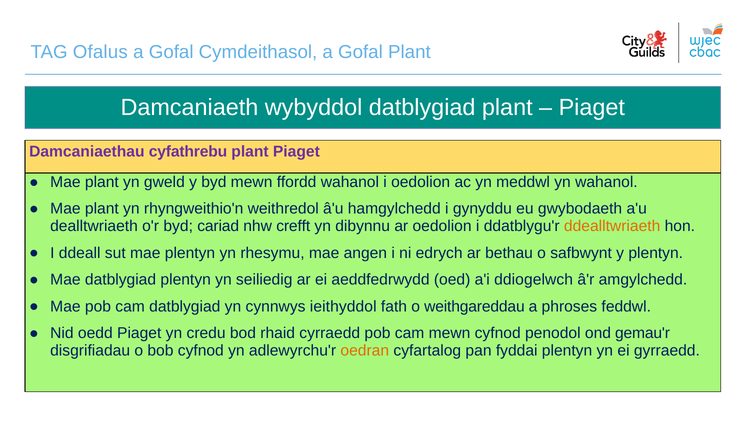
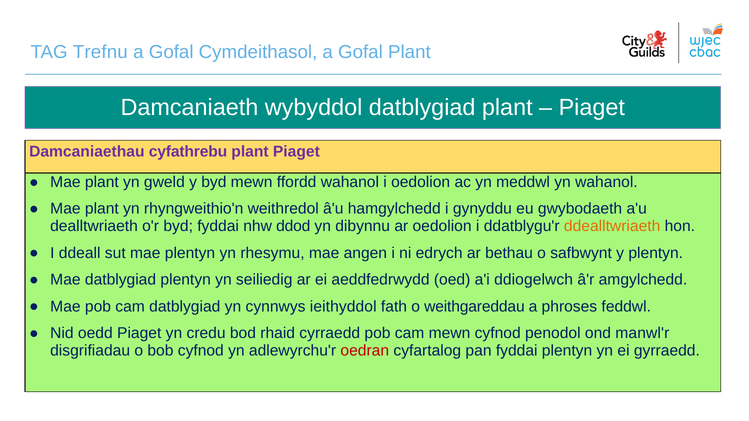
Ofalus: Ofalus -> Trefnu (100, 52)
byd cariad: cariad -> fyddai (218, 226)
crefft: crefft -> ddod (293, 226)
gemau'r: gemau'r -> manwl'r (642, 333)
oedran colour: orange -> red (365, 351)
